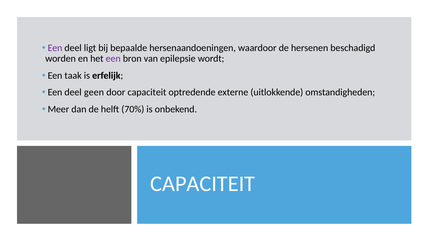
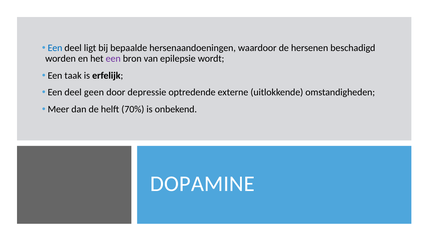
Een colour: purple -> blue (55, 48)
door capaciteit: capaciteit -> depressie (147, 92)
CAPACITEIT: CAPACITEIT -> DOPAMINE (203, 184)
